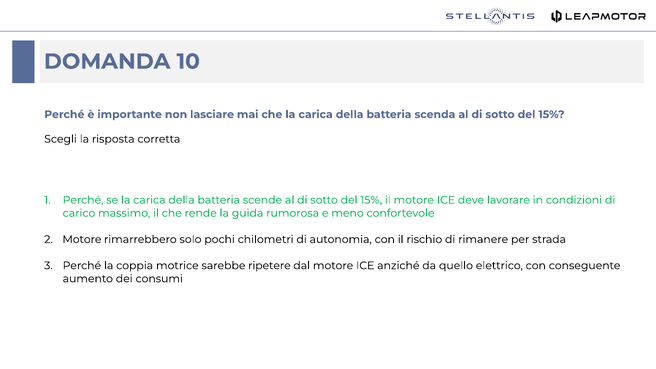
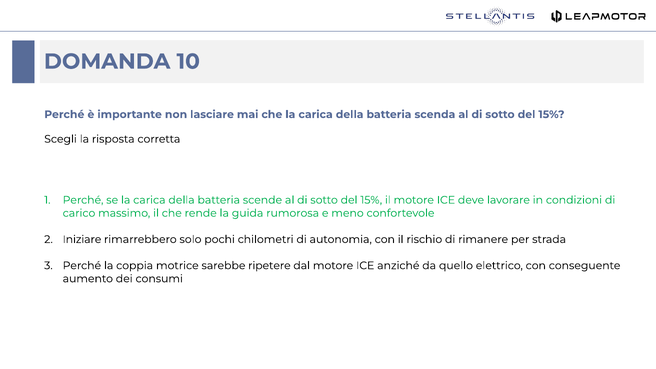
Motore: Motore -> Iniziare (82, 239)
